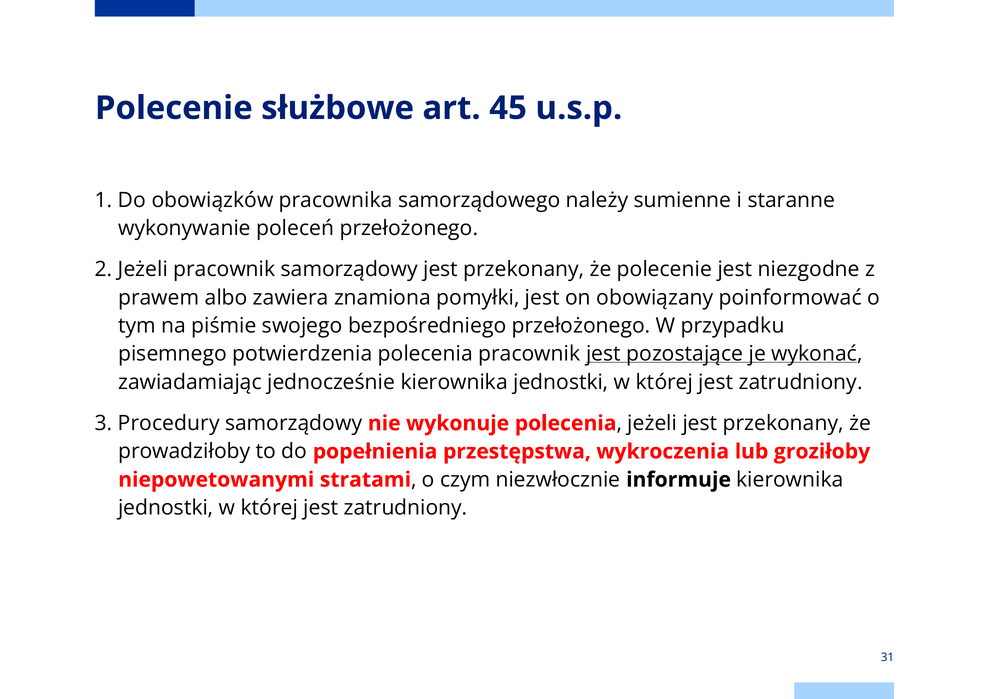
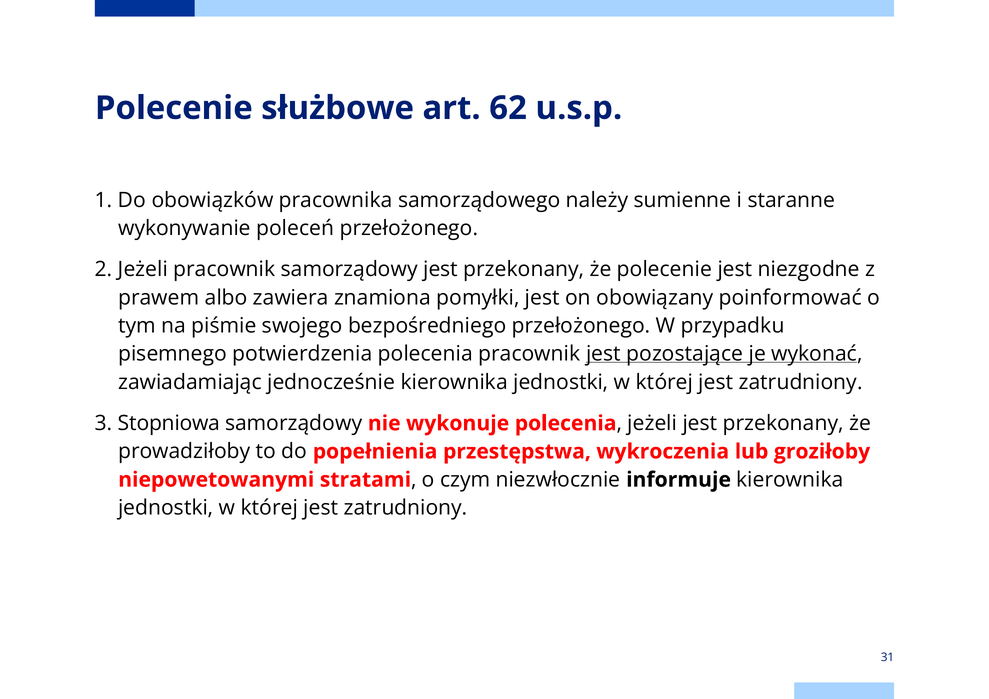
45: 45 -> 62 (508, 108)
Procedury: Procedury -> Stopniowa (169, 424)
